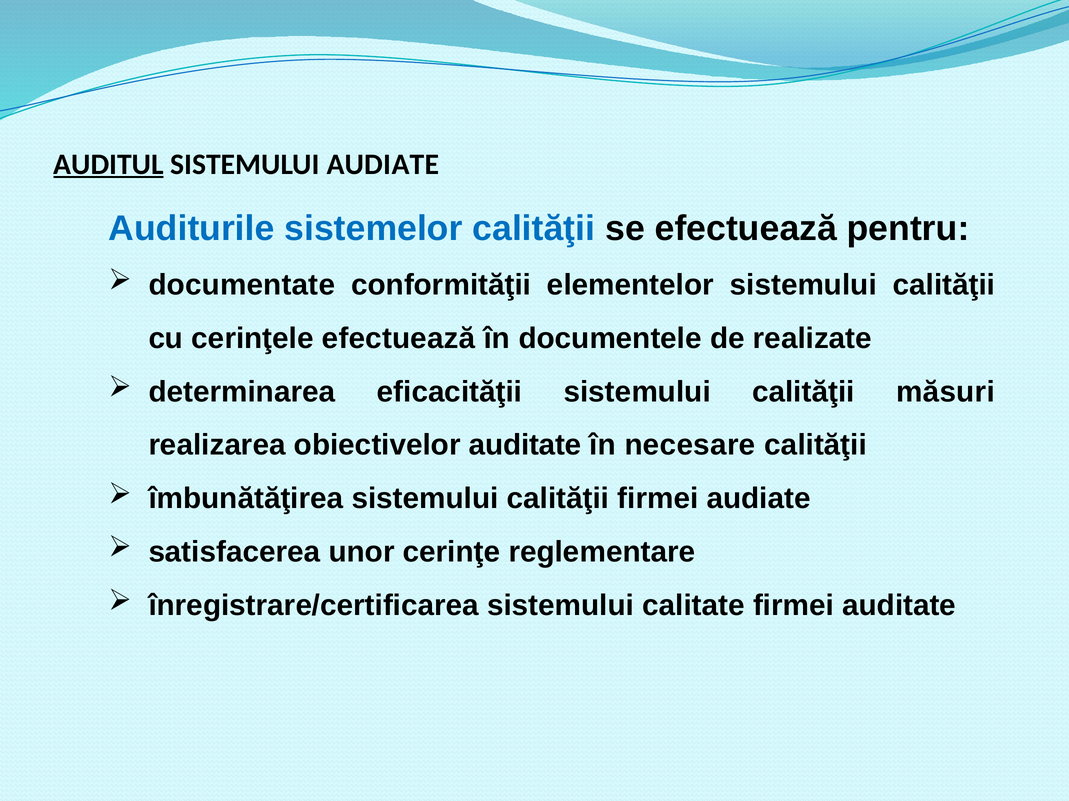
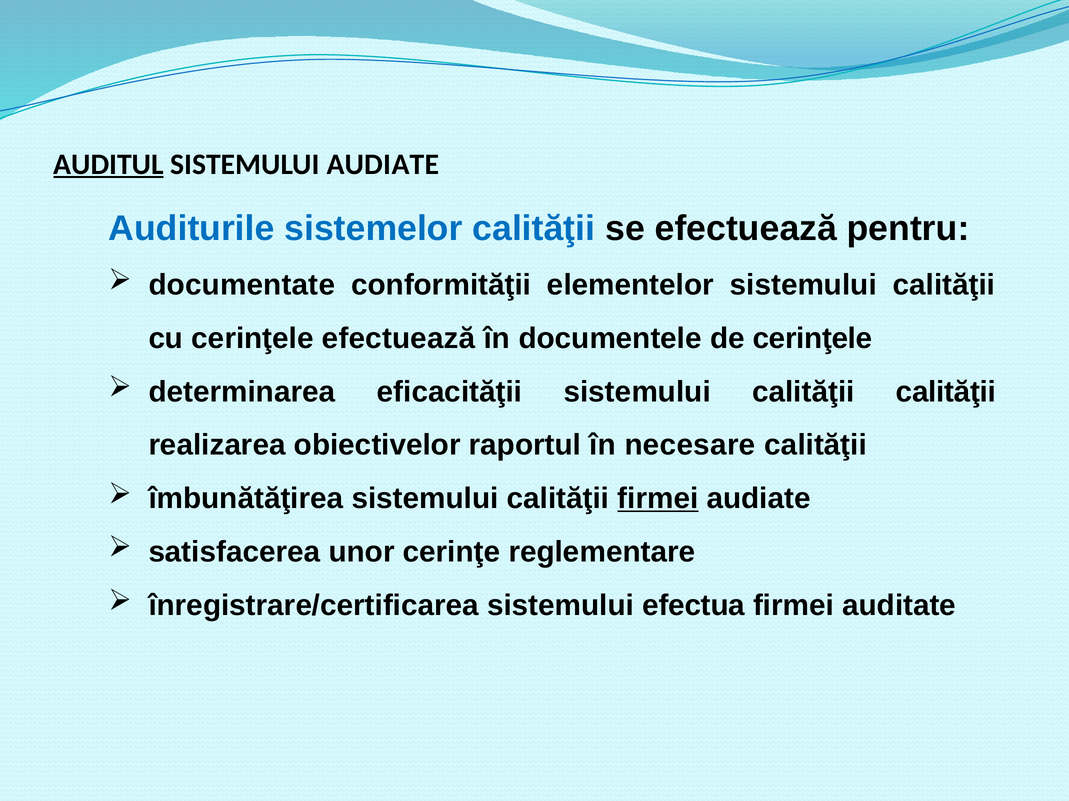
de realizate: realizate -> cerinţele (813, 339)
calităţii măsuri: măsuri -> calităţii (946, 392)
obiectivelor auditate: auditate -> raportul (525, 446)
firmei underline: none -> present (658, 499)
calitate: calitate -> efectua (694, 606)
